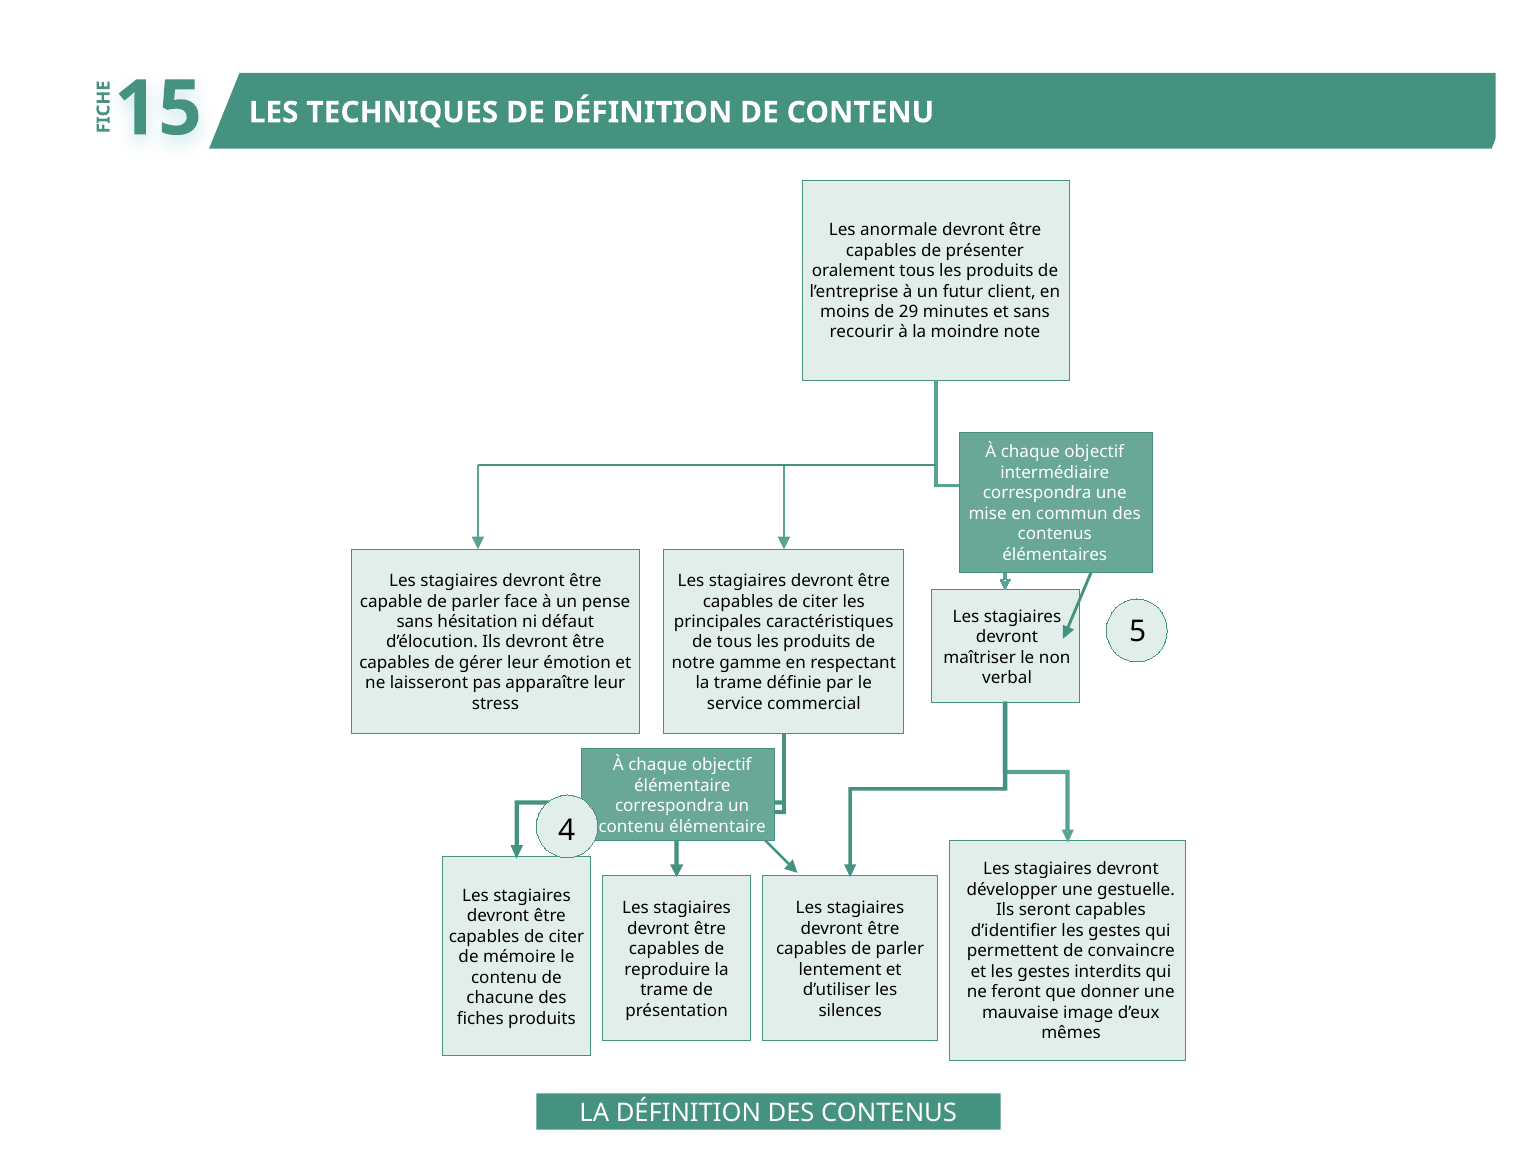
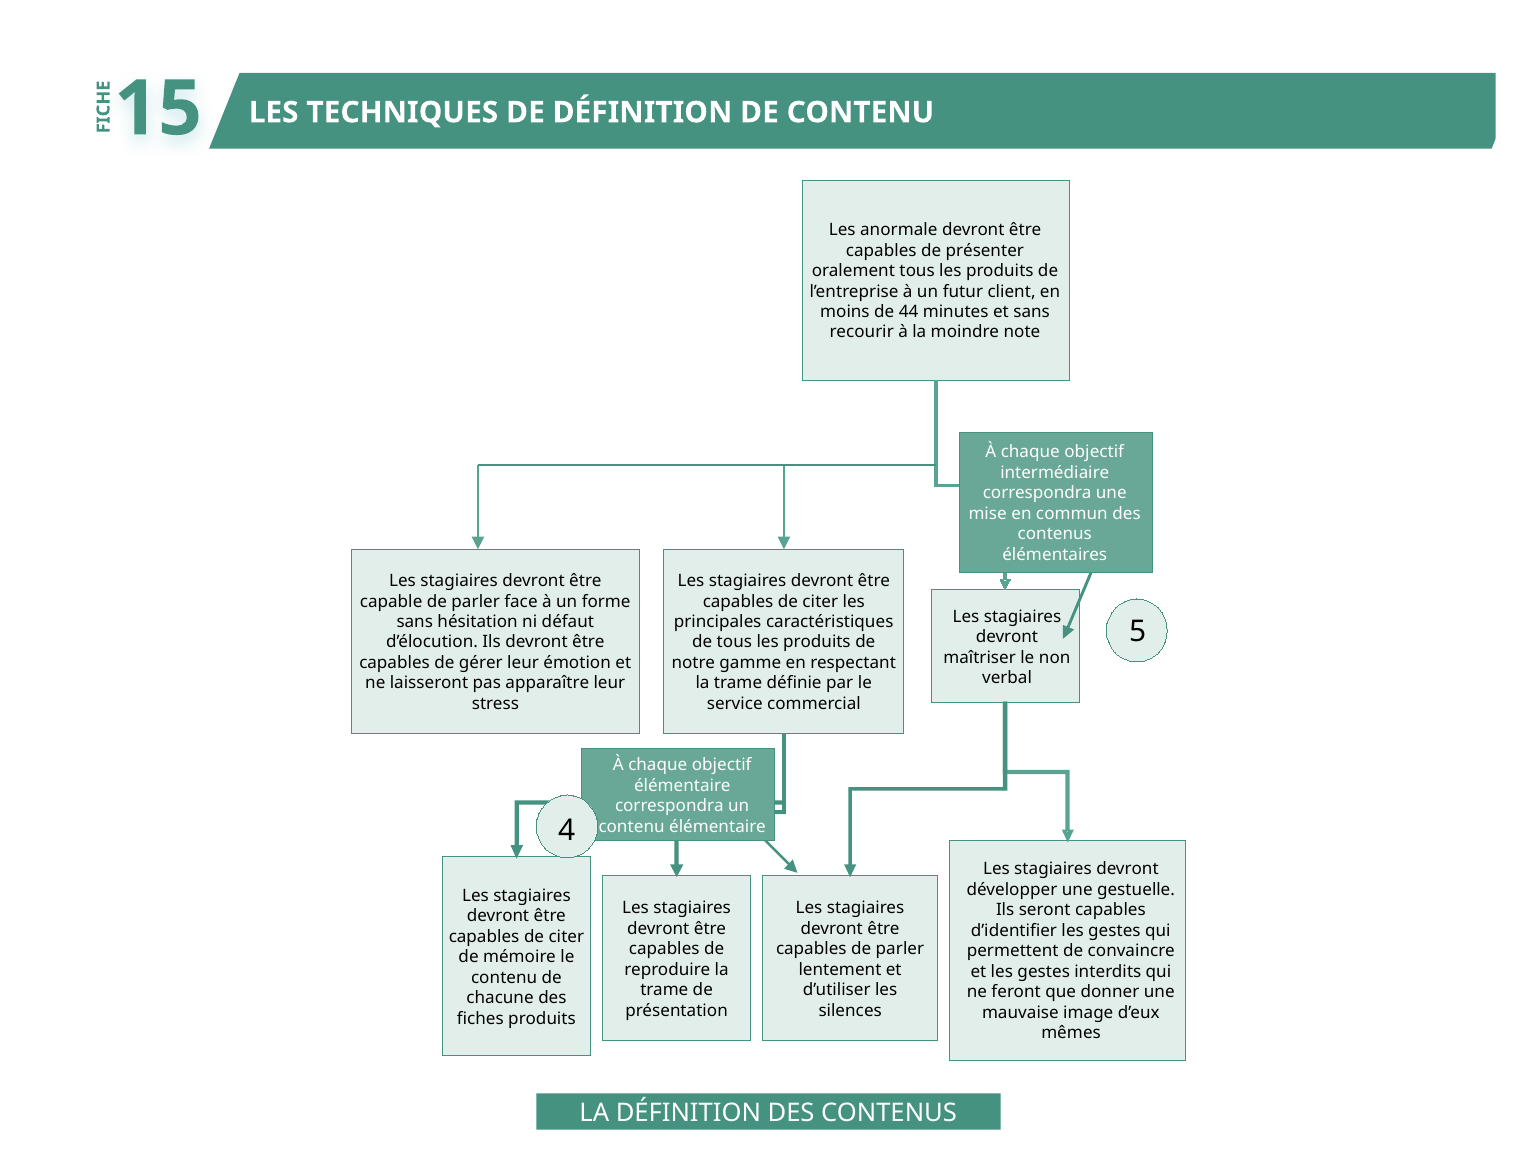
29: 29 -> 44 (909, 312)
pense: pense -> forme (606, 601)
